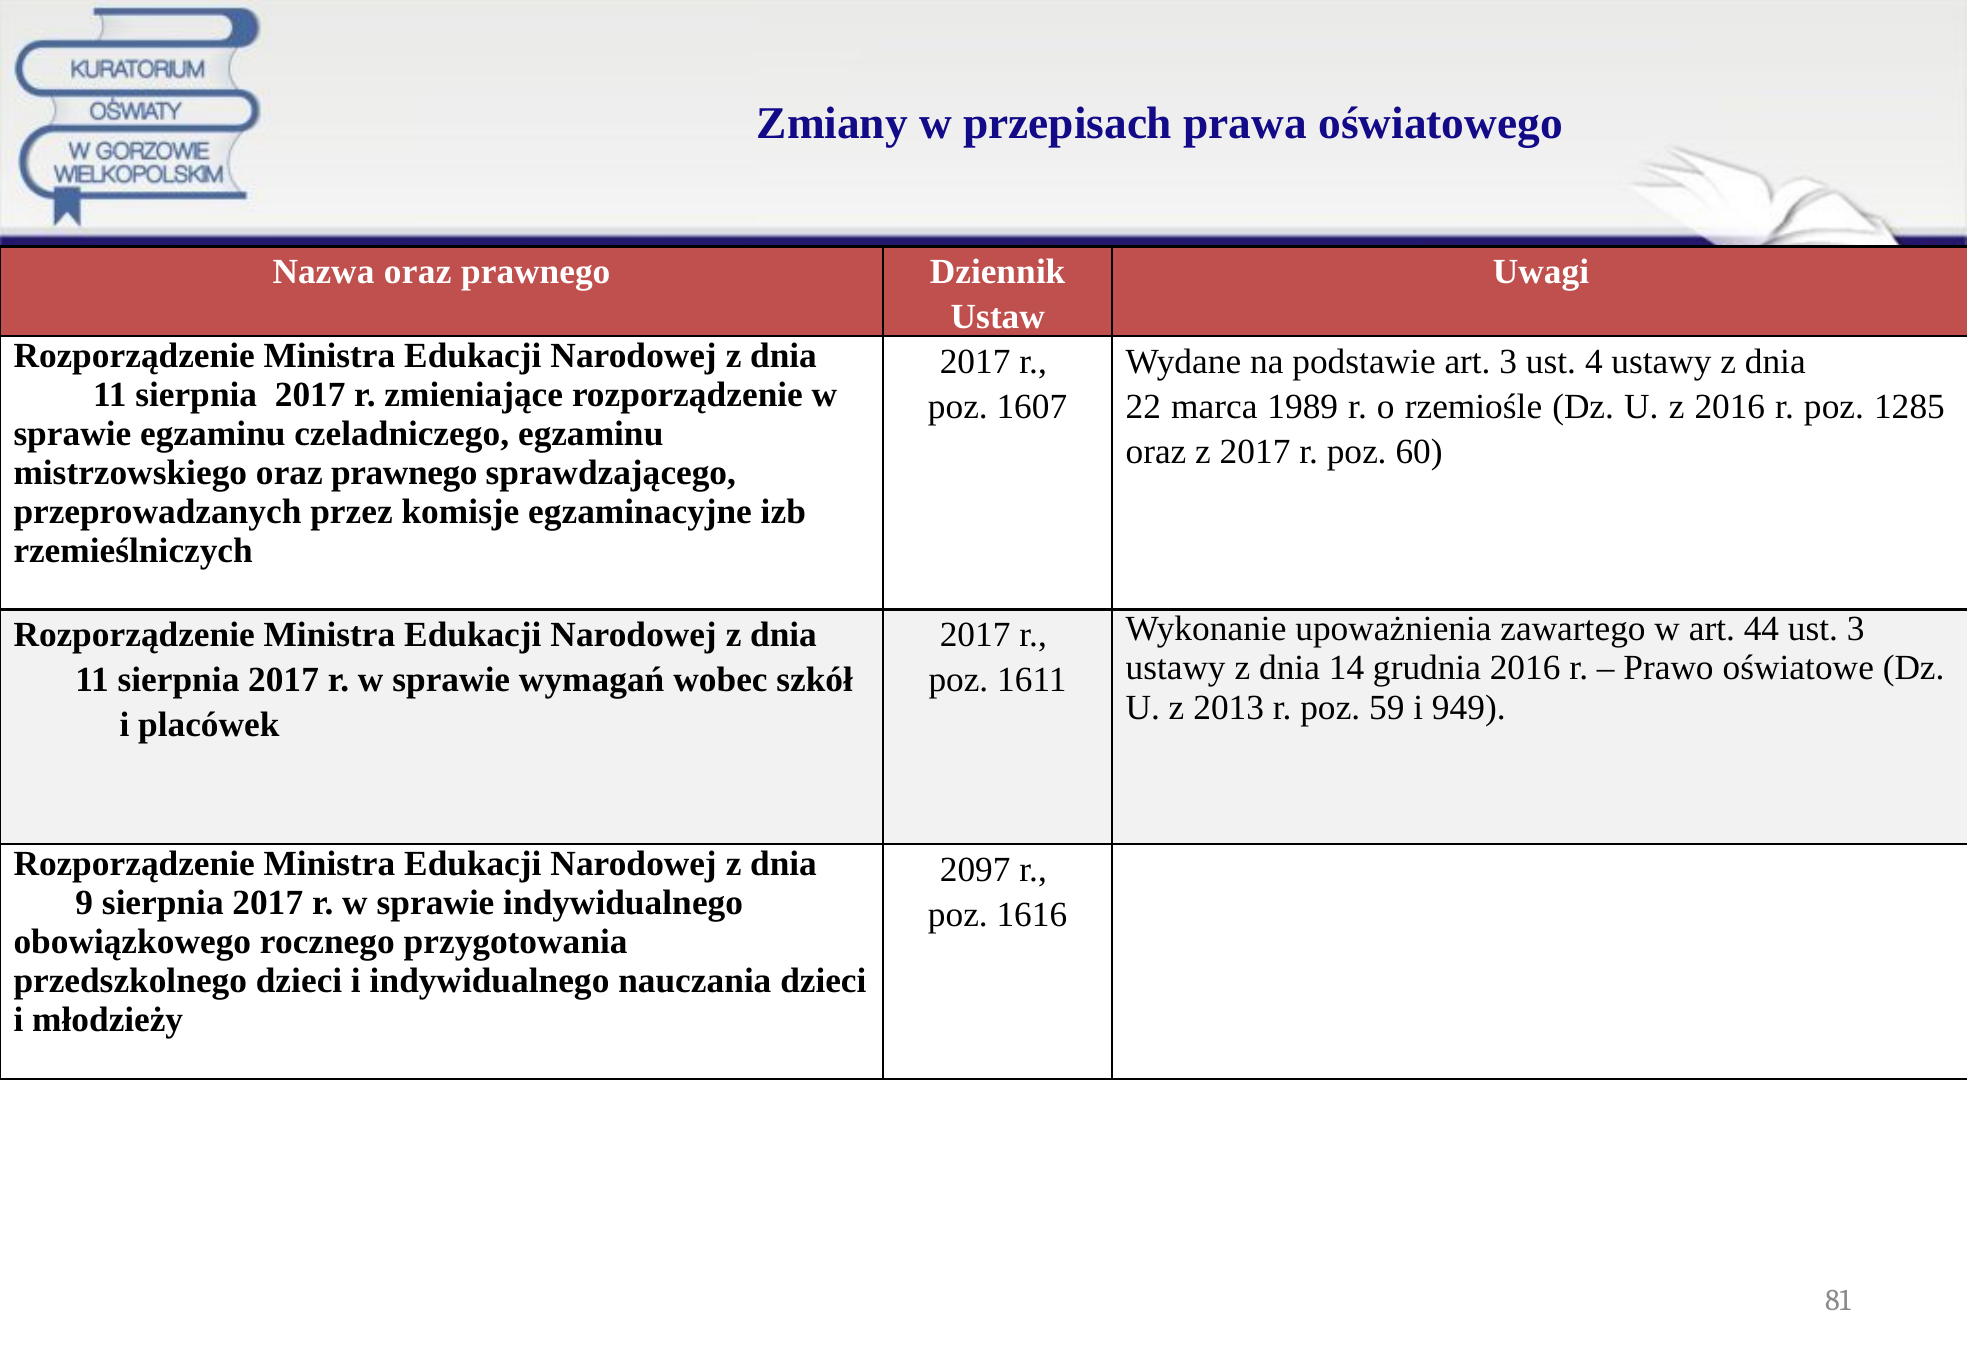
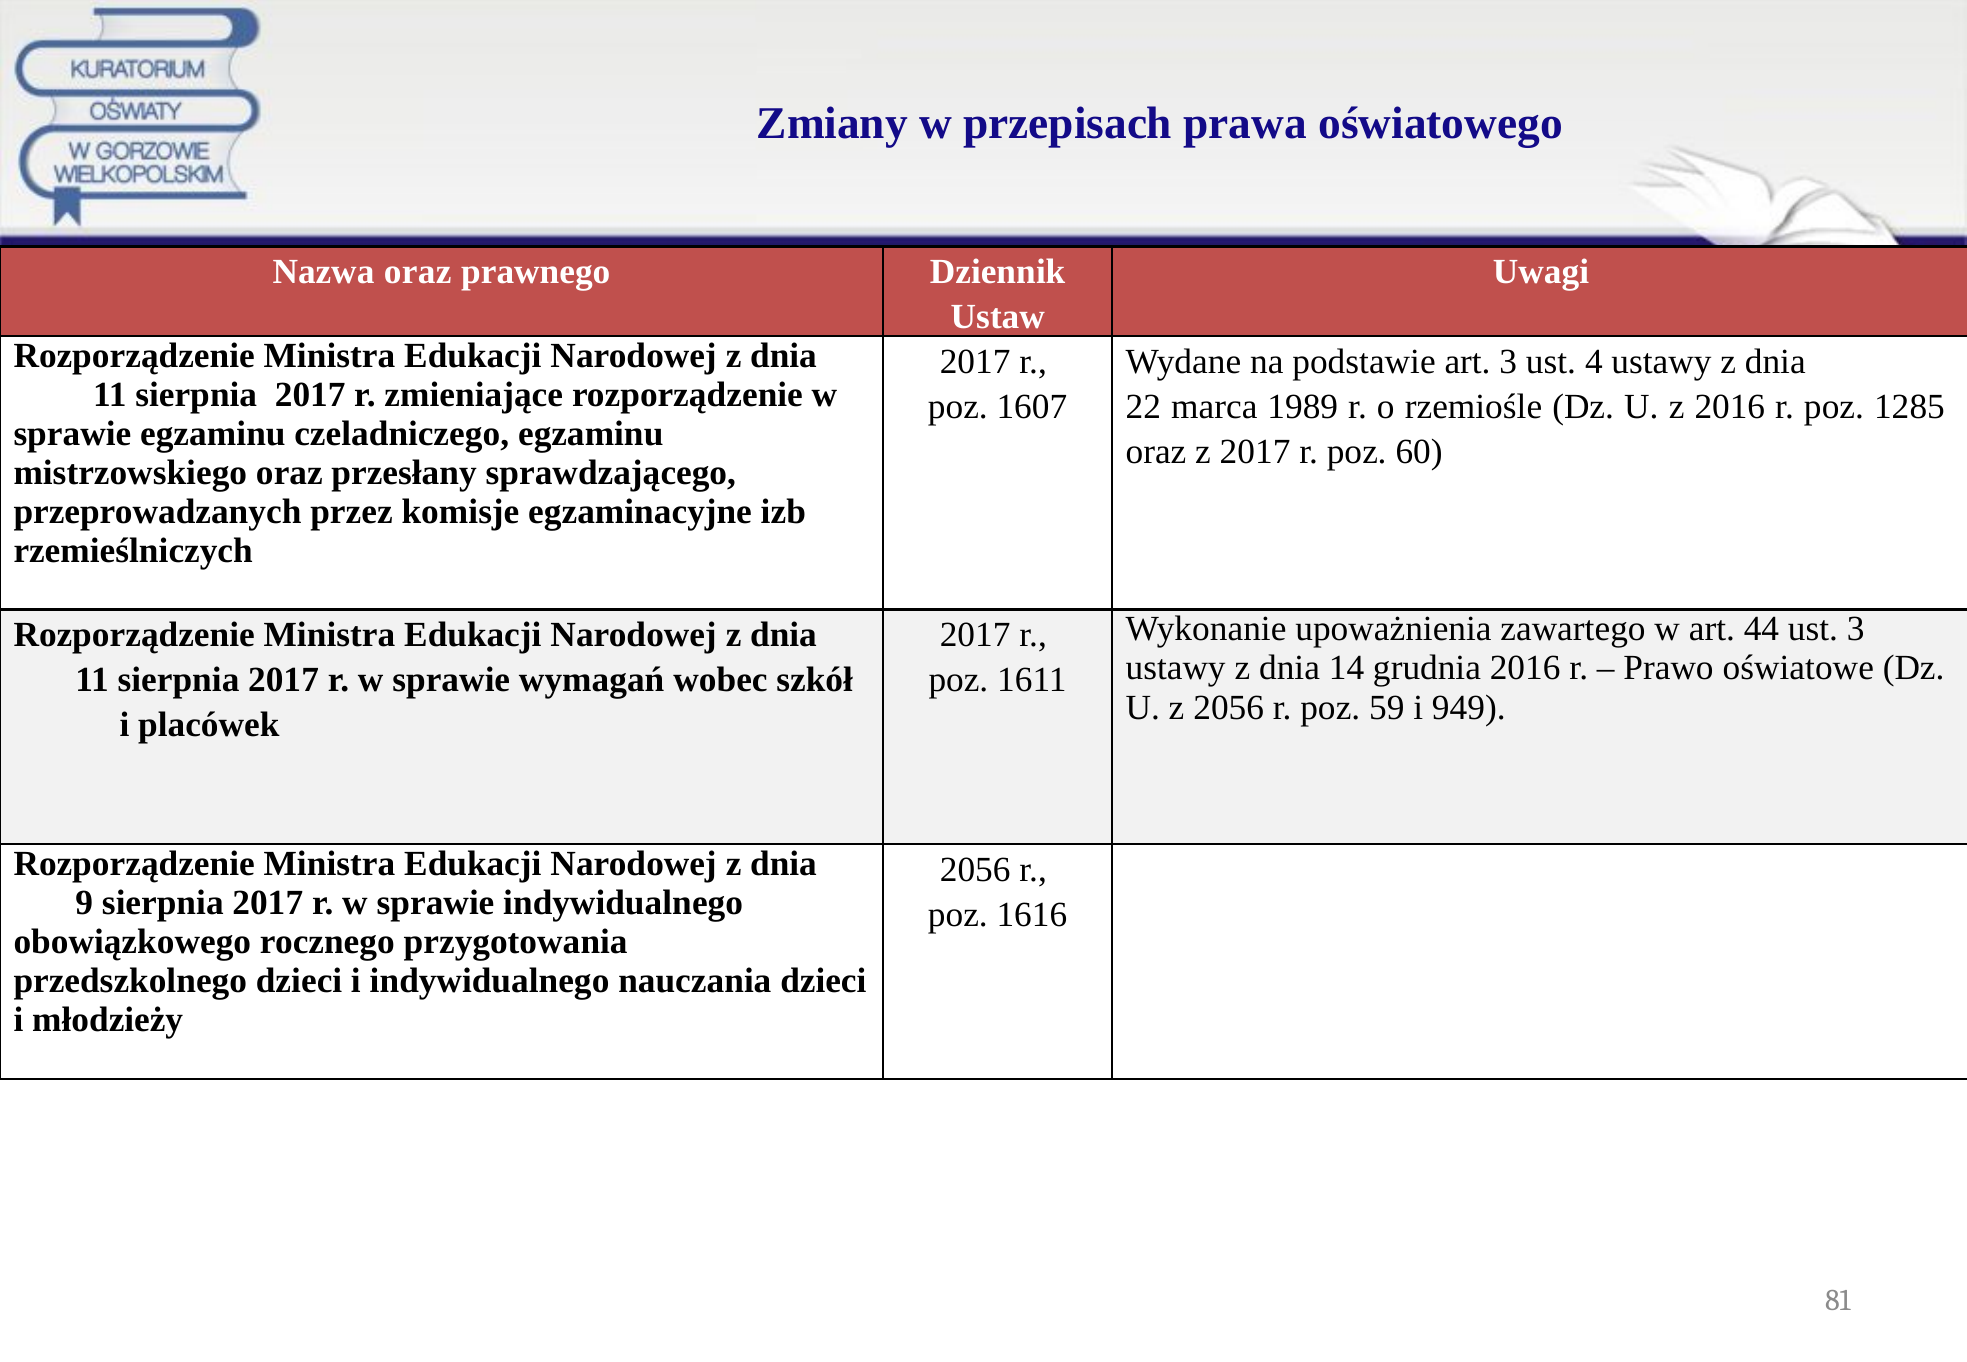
mistrzowskiego oraz prawnego: prawnego -> przesłany (404, 473)
z 2013: 2013 -> 2056 (1229, 707)
2097: 2097 -> 2056 (975, 870)
